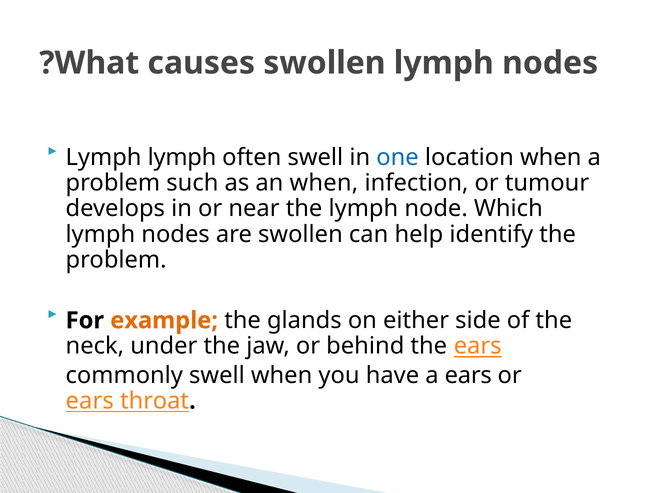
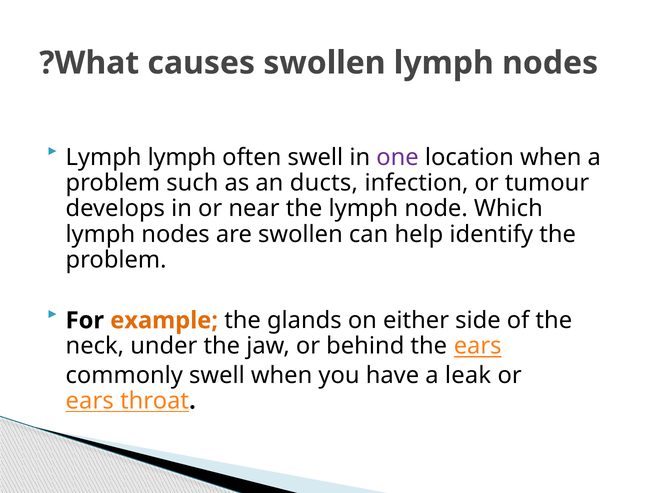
one colour: blue -> purple (398, 157)
an when: when -> ducts (324, 183)
a ears: ears -> leak (468, 375)
